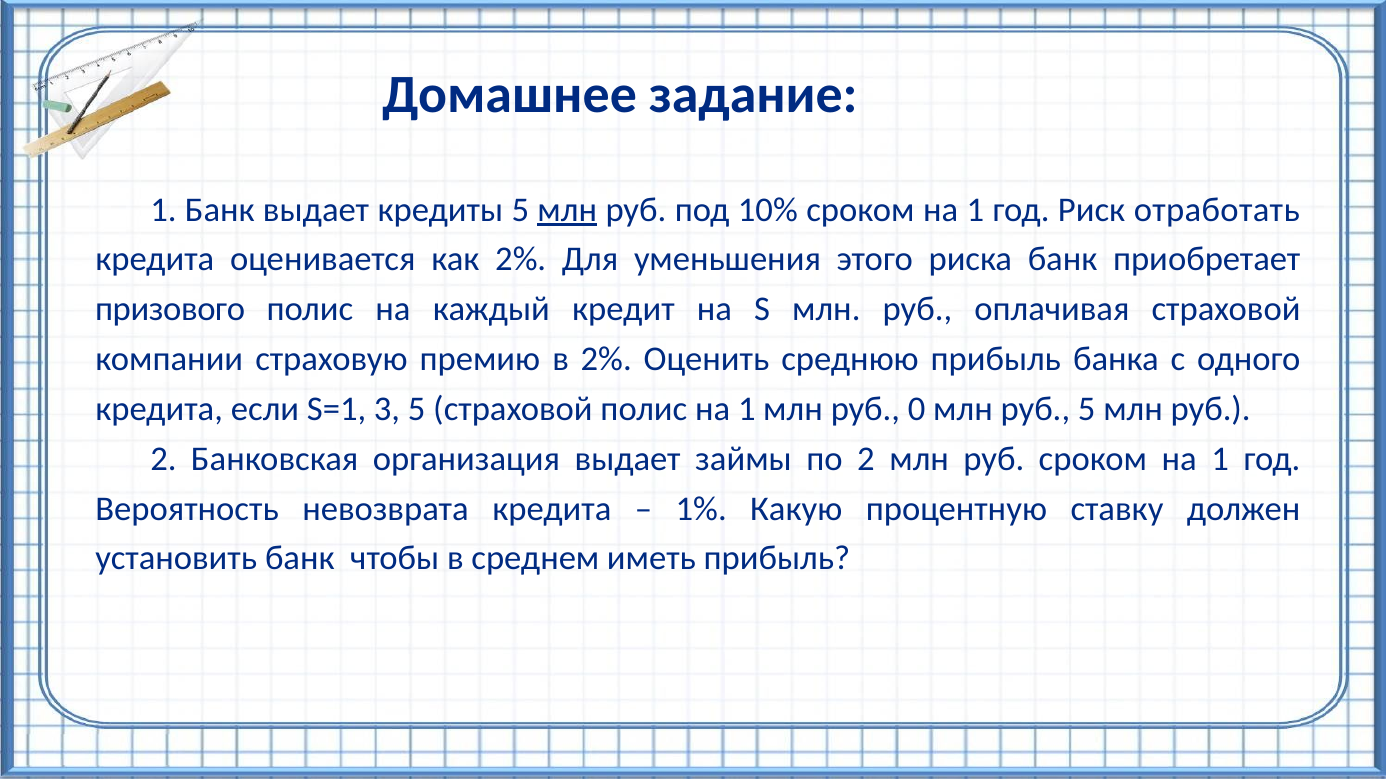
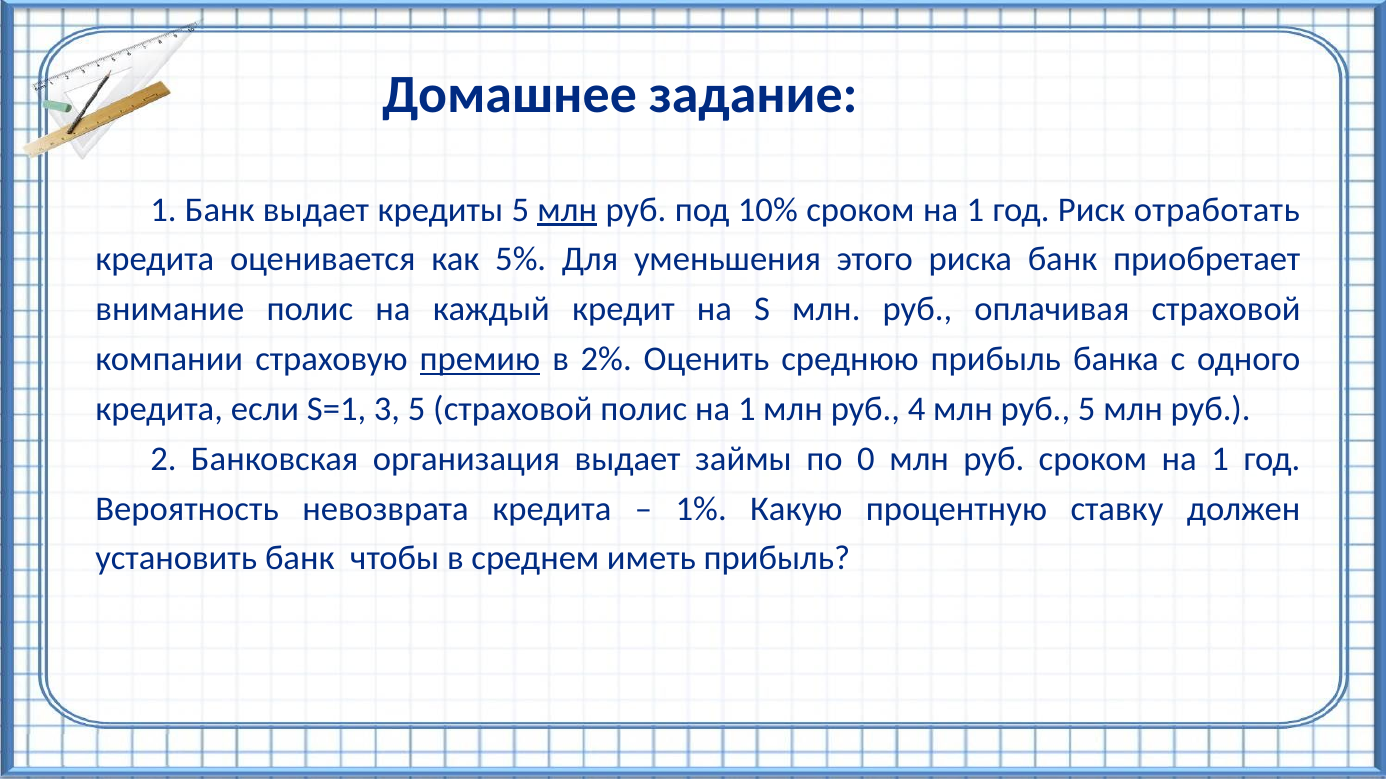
как 2%: 2% -> 5% (521, 260)
призового: призового -> внимание (170, 310)
премию underline: none -> present (480, 359)
0: 0 -> 4 (917, 409)
по 2: 2 -> 0 (866, 459)
